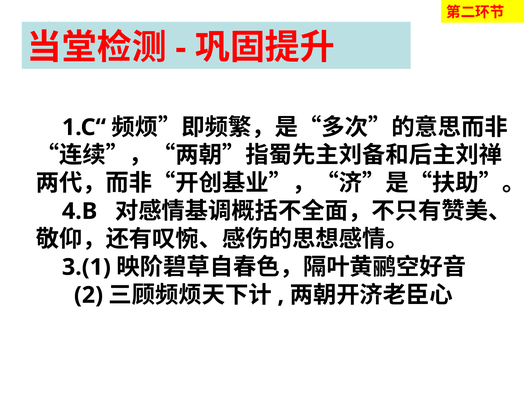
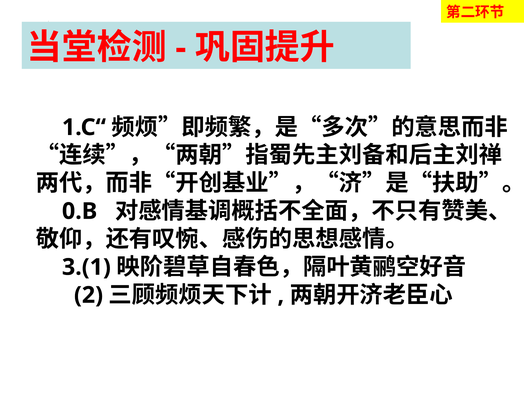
4.B: 4.B -> 0.B (80, 211)
